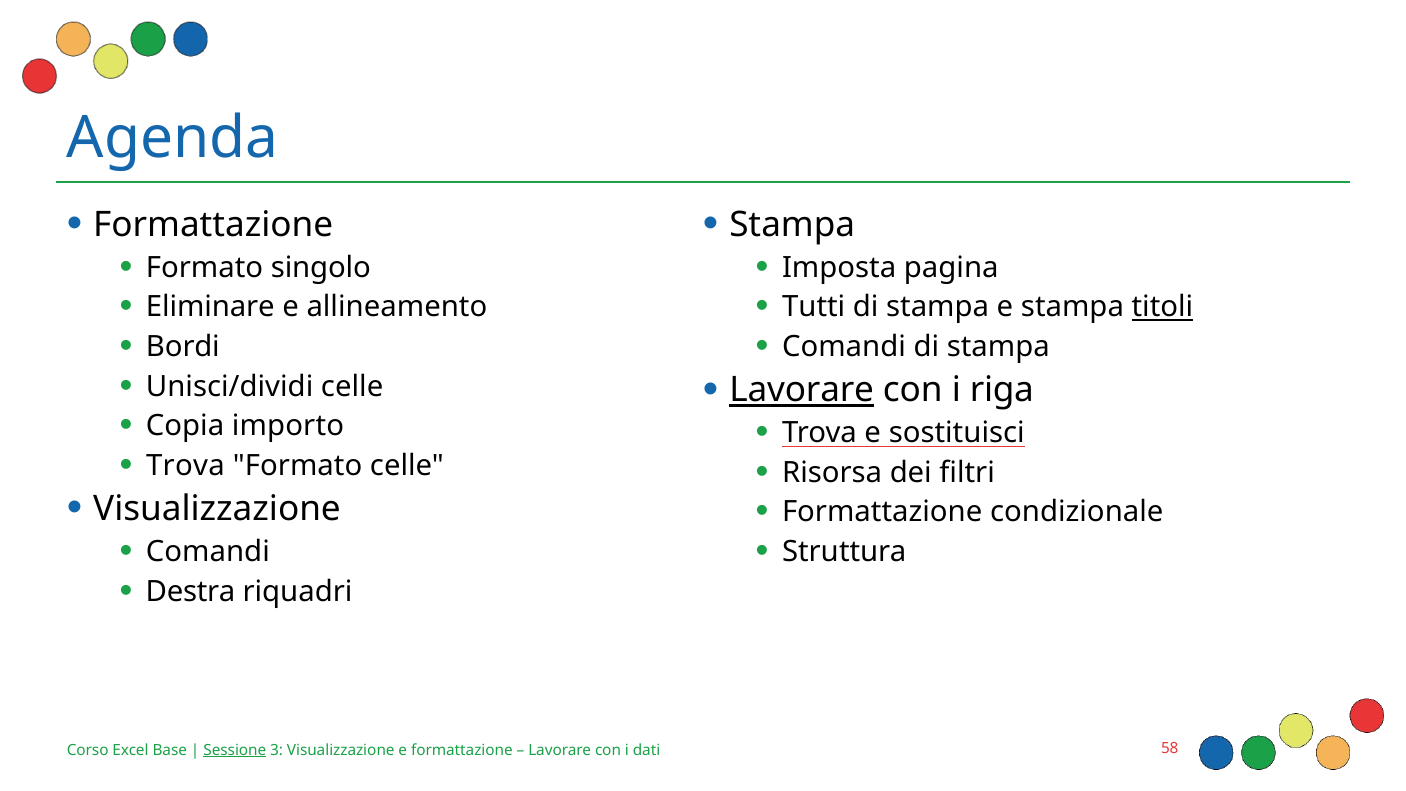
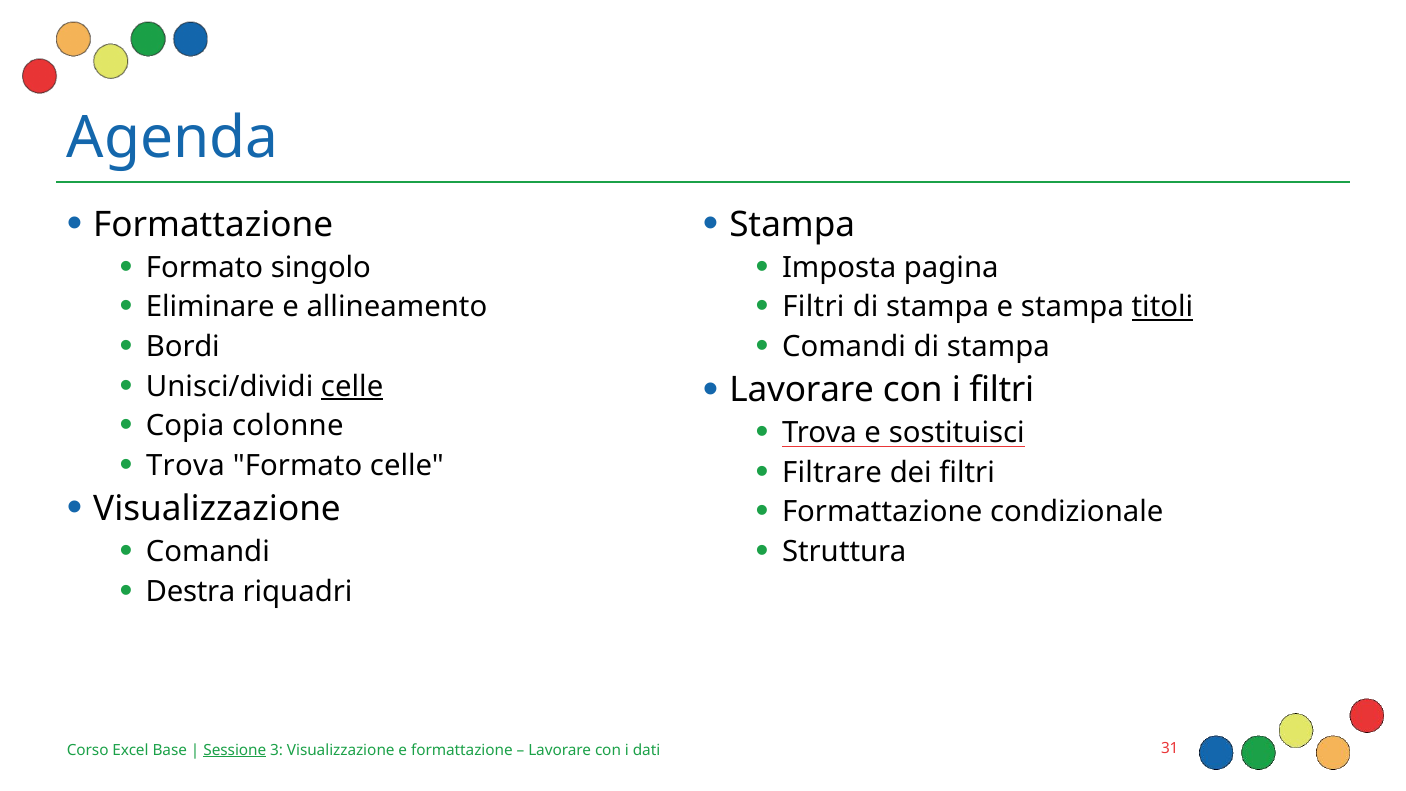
Tutti: Tutti -> Filtri (814, 307)
celle underline: none -> present (352, 386)
Lavorare underline: present -> none (802, 390)
i riga: riga -> filtri (1002, 390)
importo: importo -> colonne (288, 426)
Risorsa: Risorsa -> Filtrare (832, 473)
58: 58 -> 31 (1170, 749)
